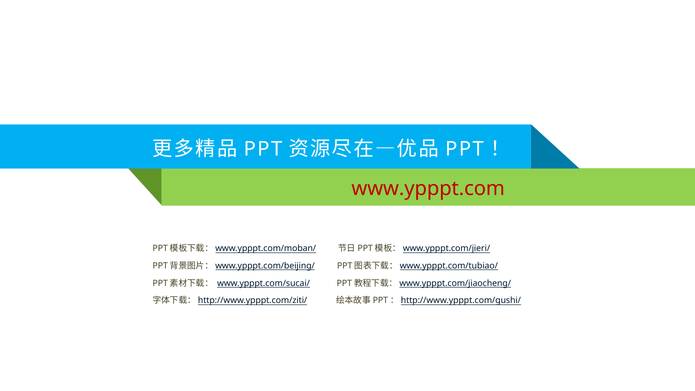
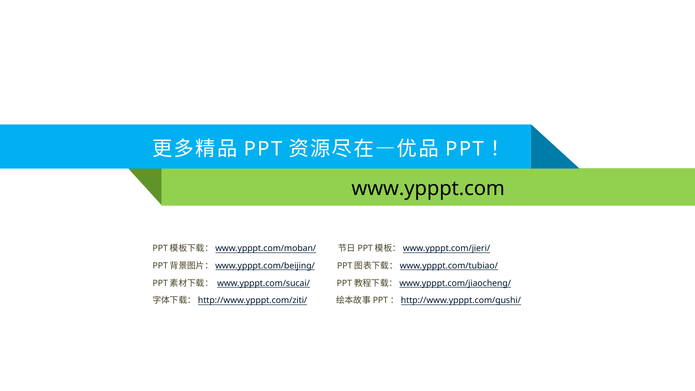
www.ypppt.com colour: red -> black (428, 188)
